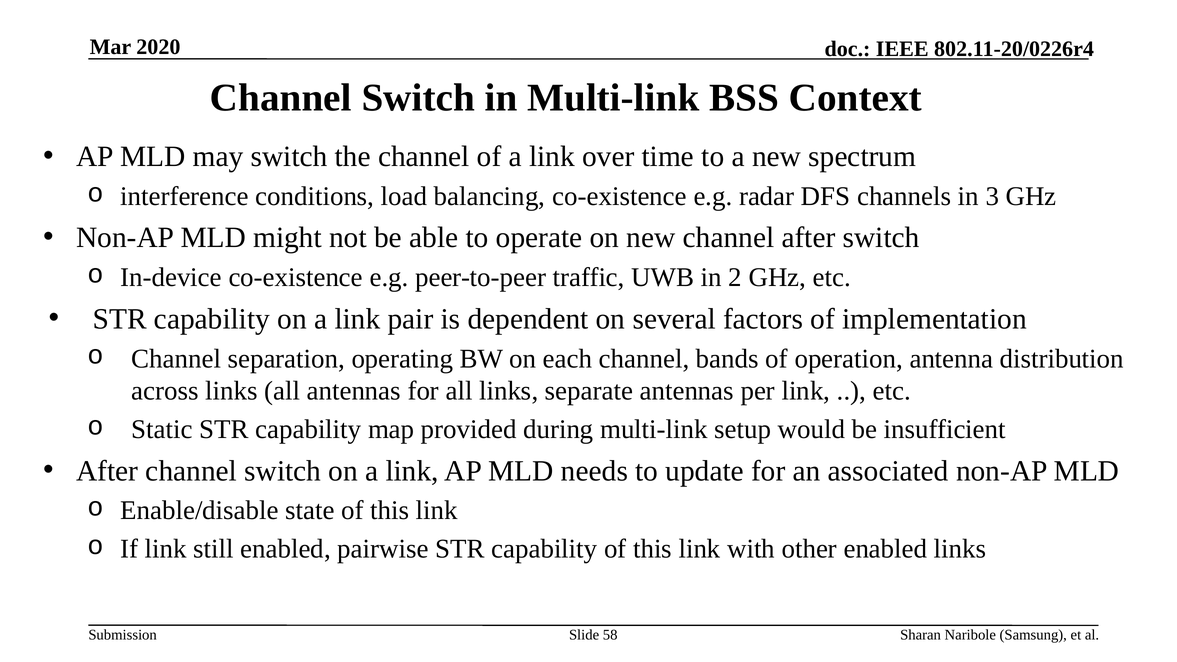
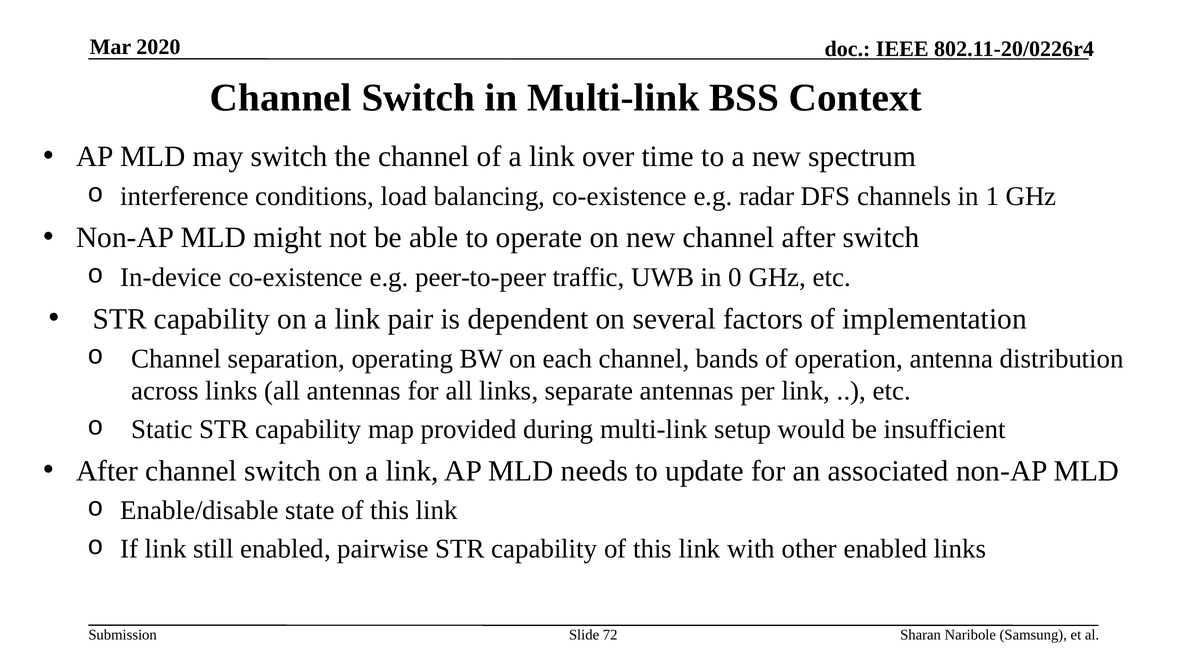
3: 3 -> 1 (992, 196)
2: 2 -> 0 (735, 278)
58: 58 -> 72 (610, 635)
